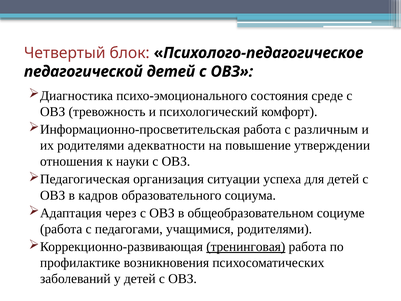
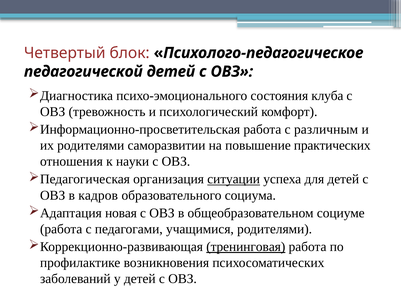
среде: среде -> клуба (327, 96)
адекватности: адекватности -> саморазвитии (167, 145)
утверждении: утверждении -> практических (332, 145)
ситуации underline: none -> present (234, 179)
через: через -> новая (121, 213)
